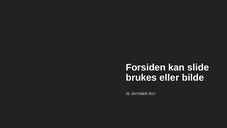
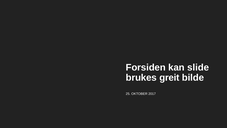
eller: eller -> greit (169, 77)
